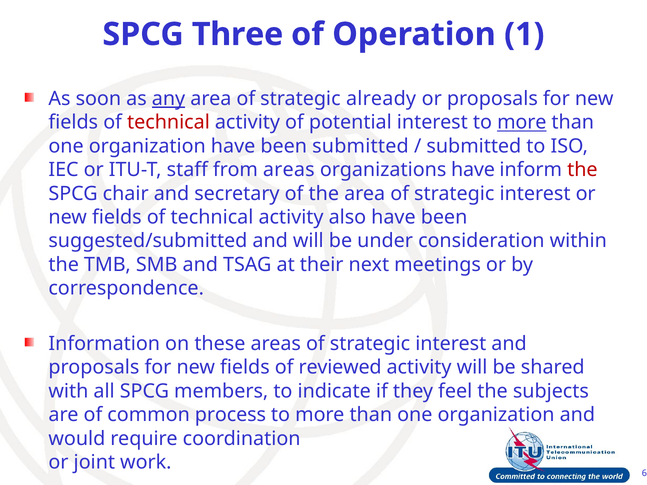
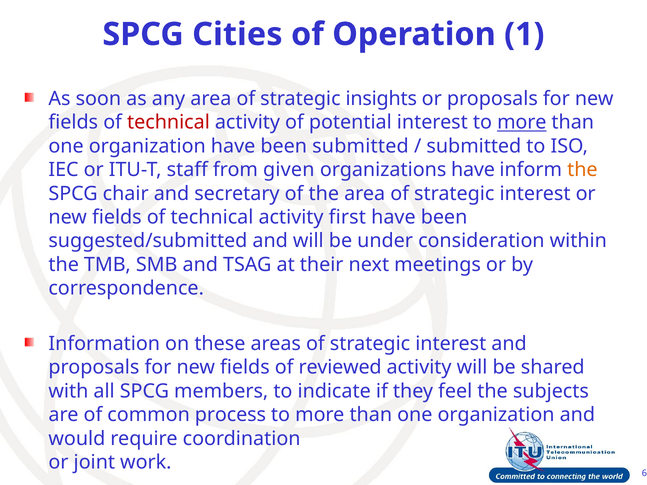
Three: Three -> Cities (237, 34)
any underline: present -> none (169, 99)
already: already -> insights (381, 99)
from areas: areas -> given (289, 170)
the colour: red -> orange (582, 170)
also: also -> first (347, 217)
